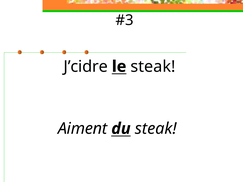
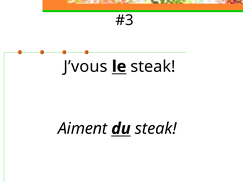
J’cidre: J’cidre -> J’vous (85, 67)
